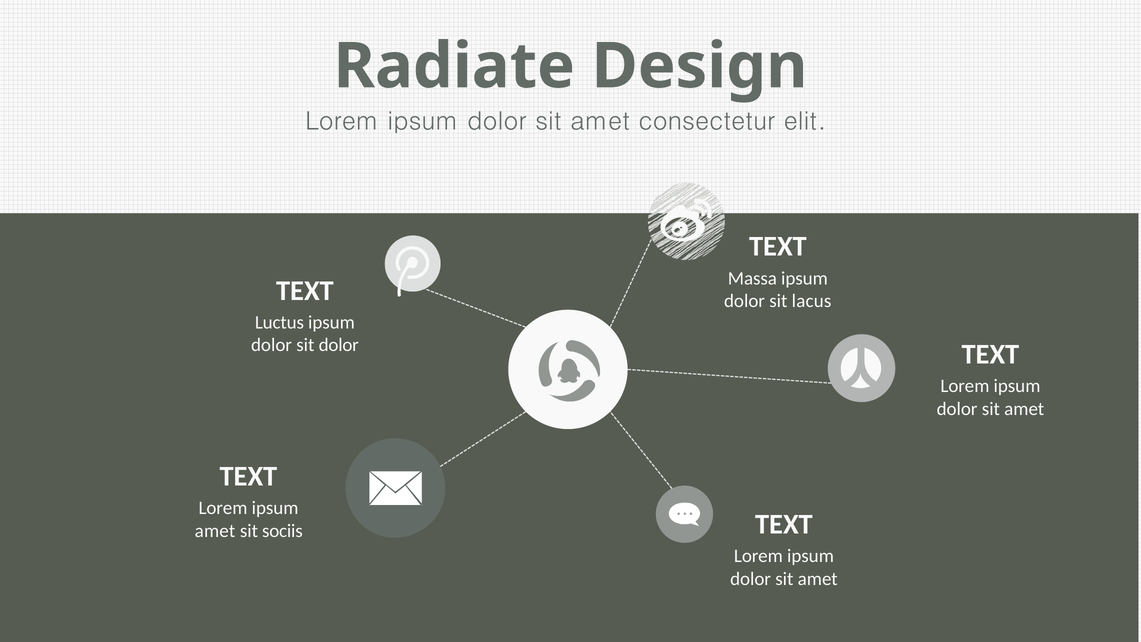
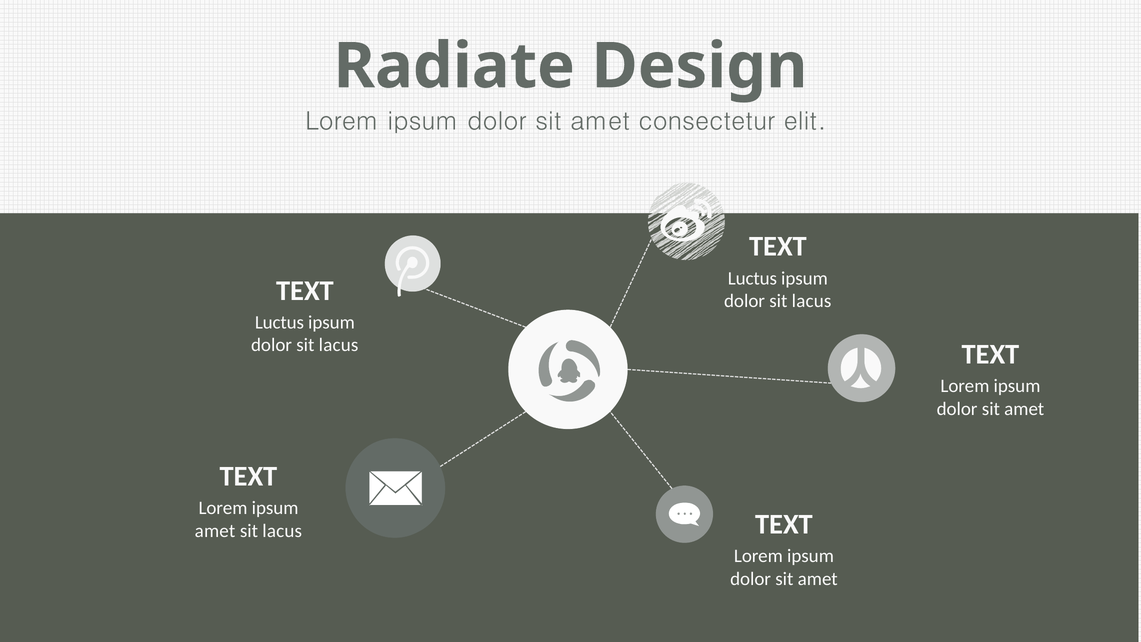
Massa: Massa -> Luctus (752, 278)
dolor: dolor -> lacus (339, 345)
sociis: sociis -> lacus (282, 531)
